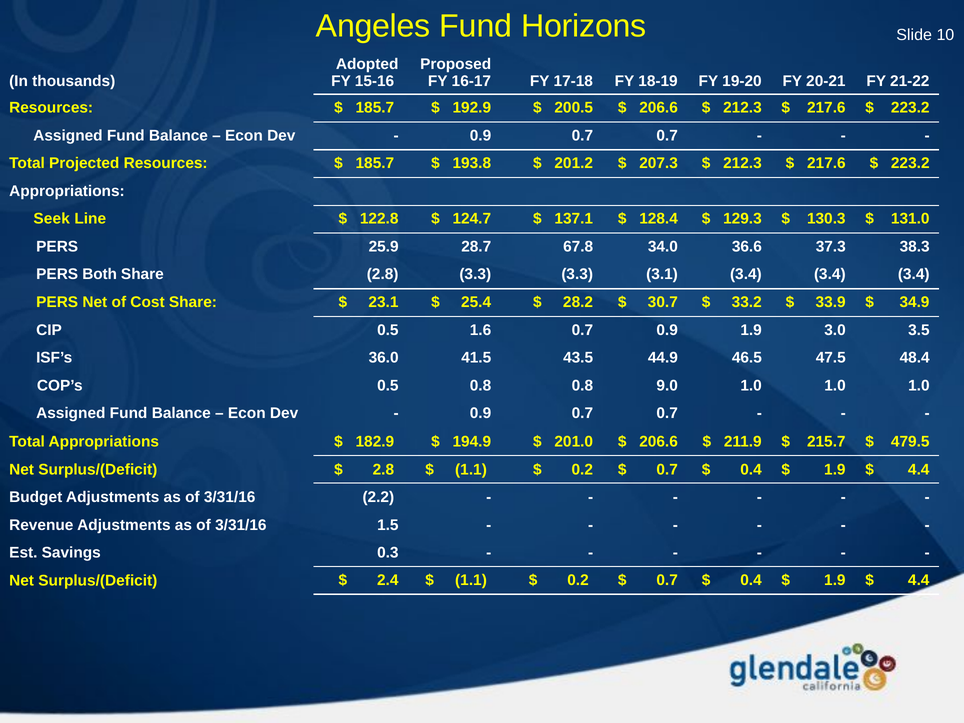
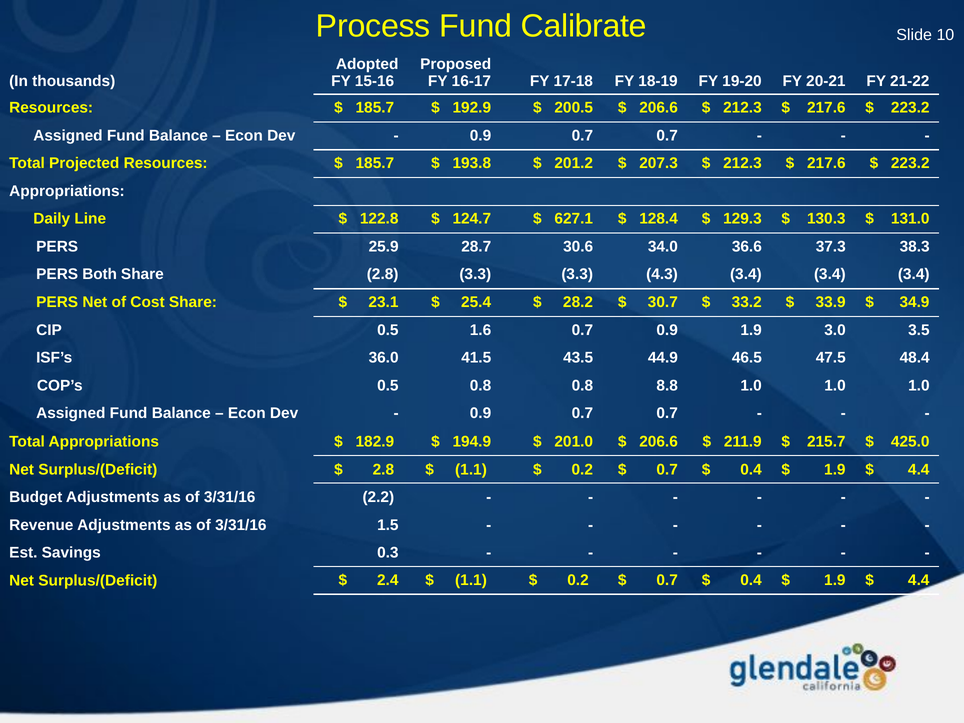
Angeles: Angeles -> Process (373, 26)
Horizons: Horizons -> Calibrate (584, 26)
Seek: Seek -> Daily (52, 219)
137.1: 137.1 -> 627.1 (574, 219)
67.8: 67.8 -> 30.6 (578, 247)
3.1: 3.1 -> 4.3 (662, 274)
9.0: 9.0 -> 8.8 (667, 386)
479.5: 479.5 -> 425.0 (910, 442)
